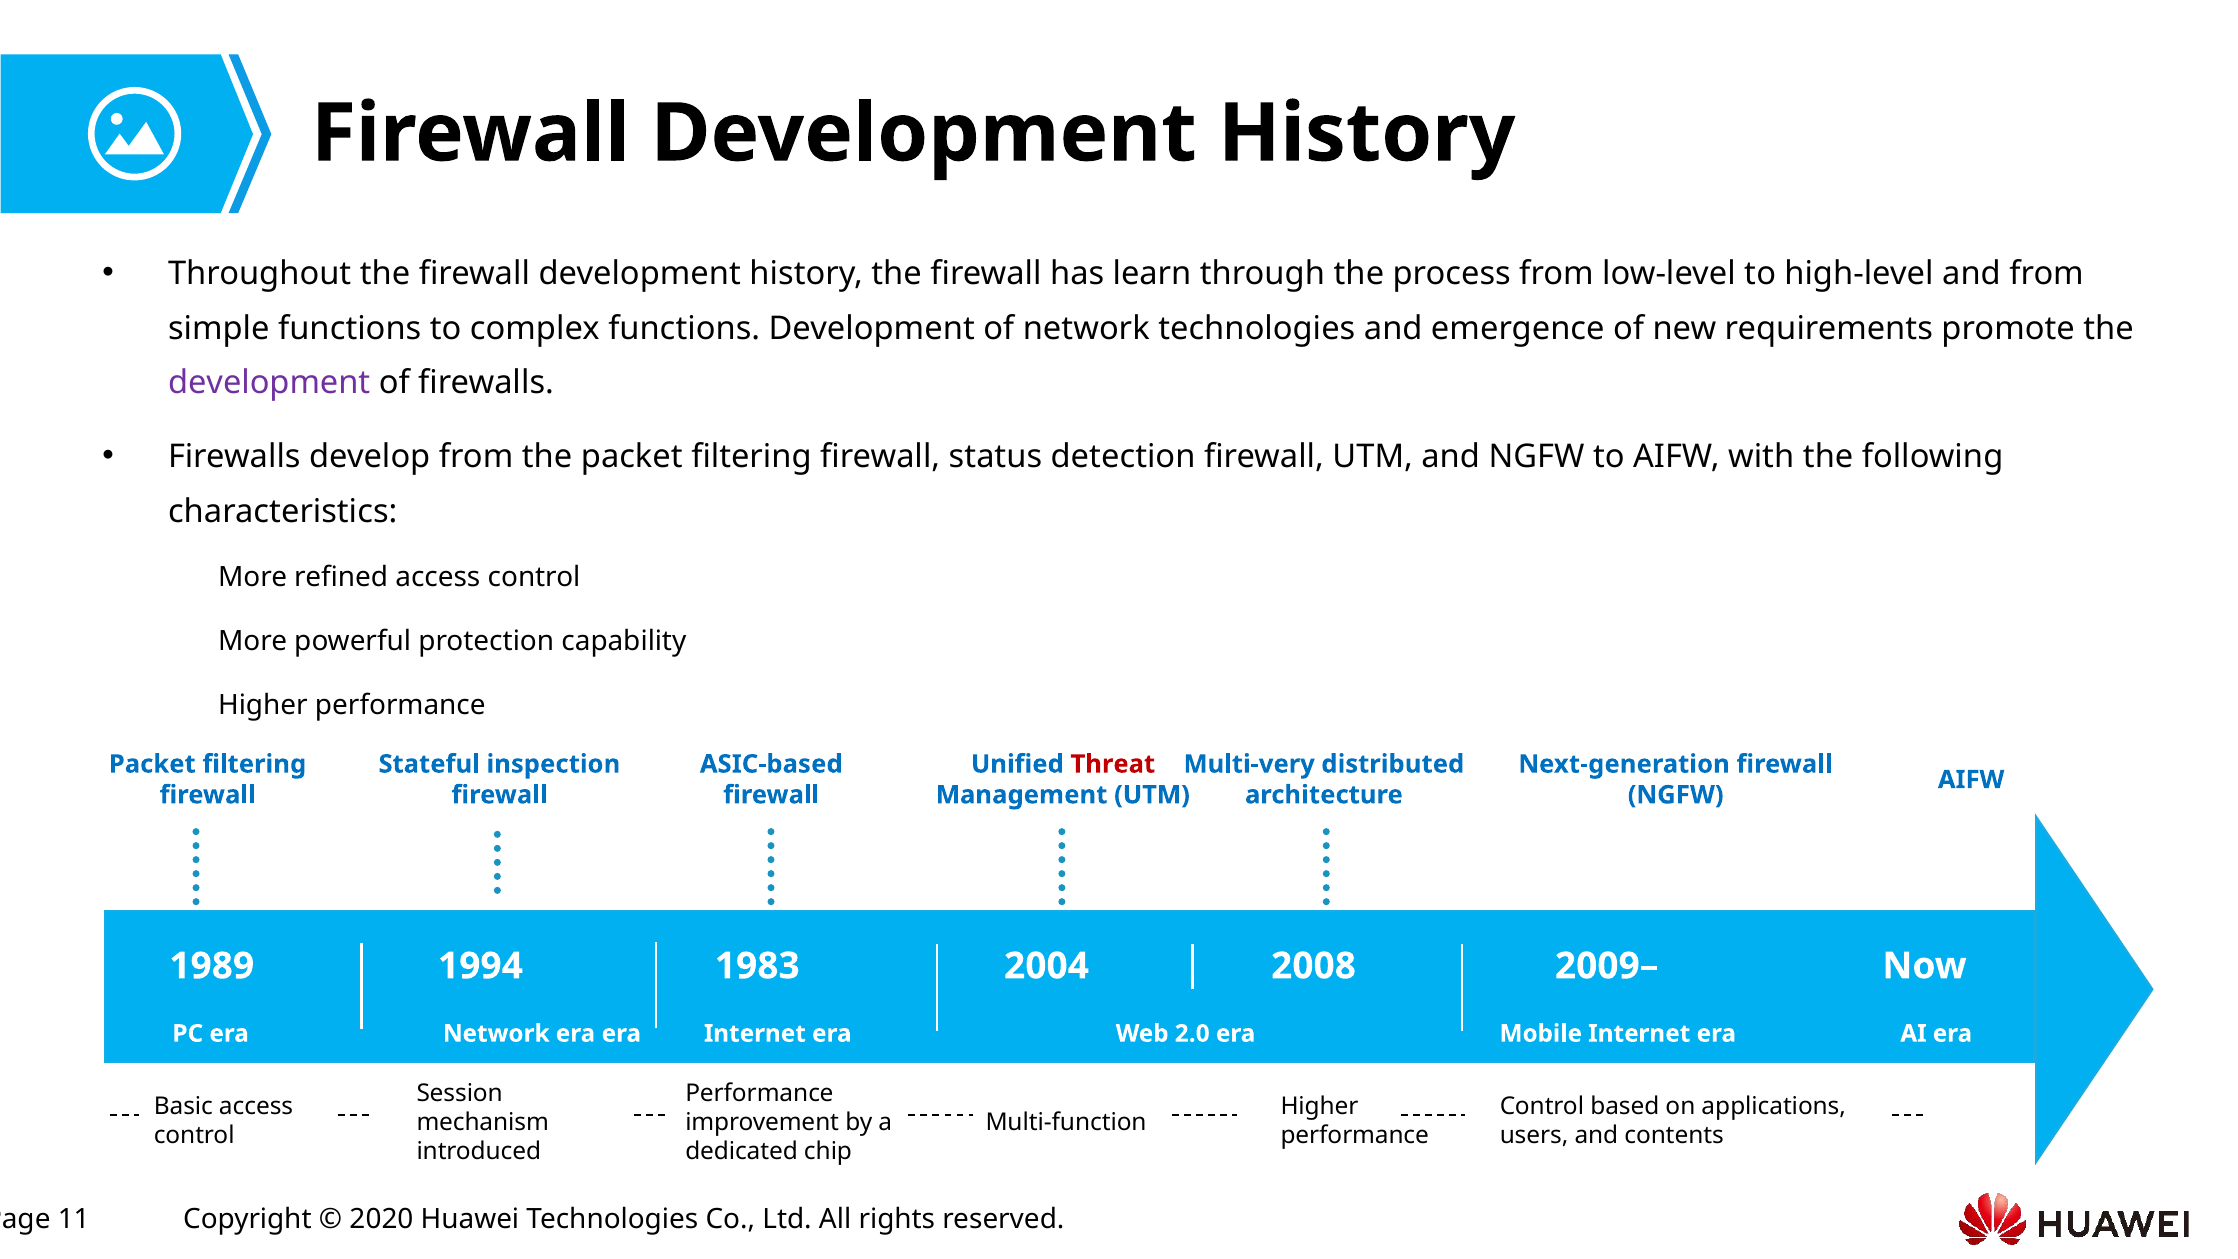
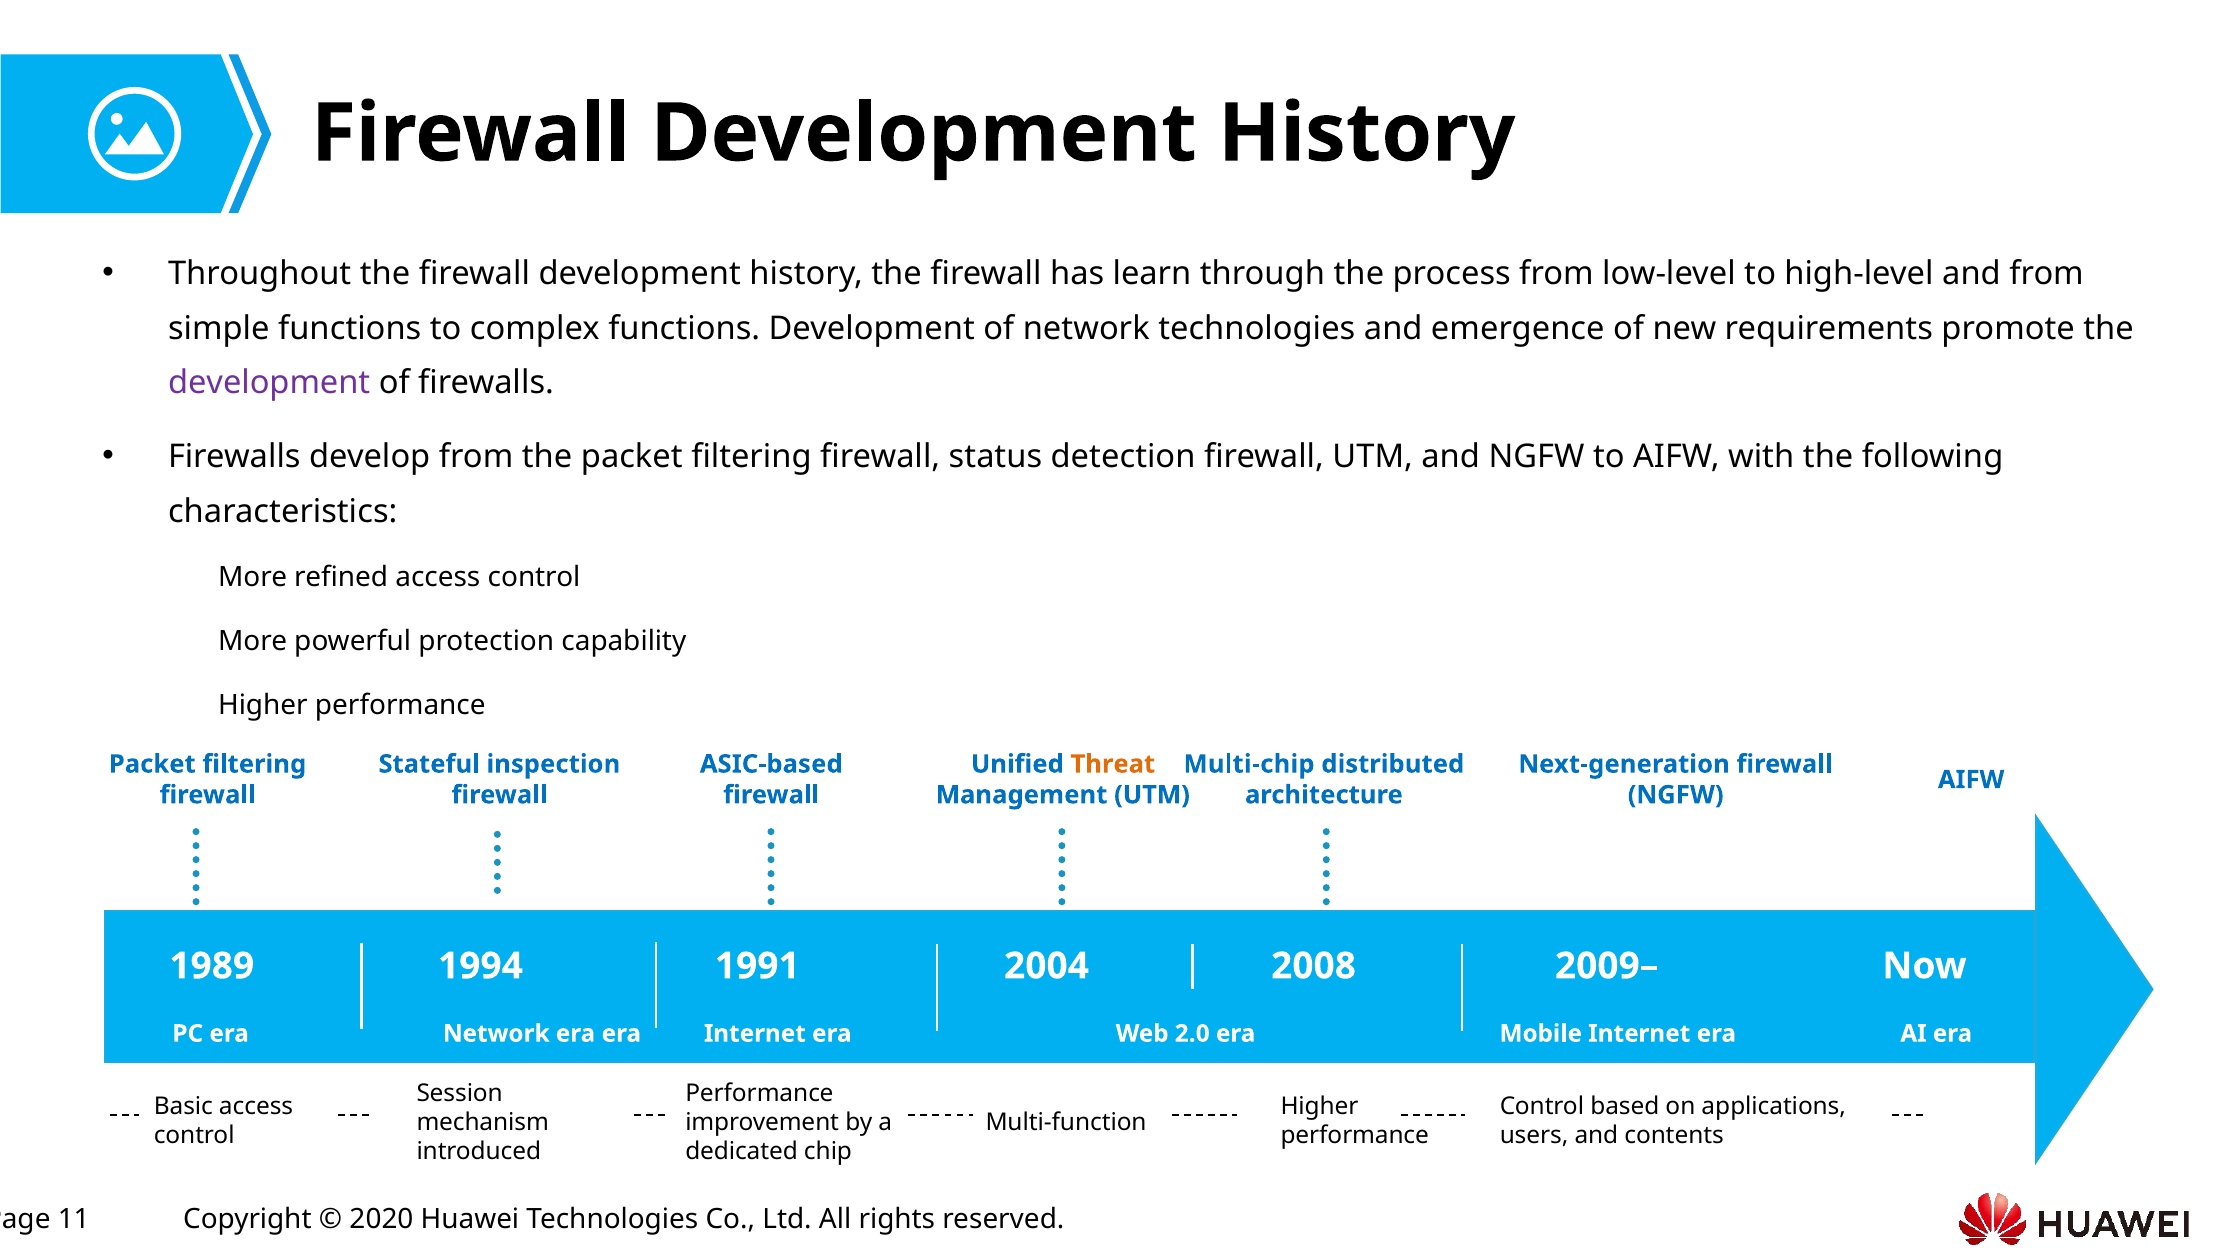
Threat colour: red -> orange (1113, 764)
Multi-very: Multi-very -> Multi-chip (1249, 764)
1983: 1983 -> 1991 (757, 966)
